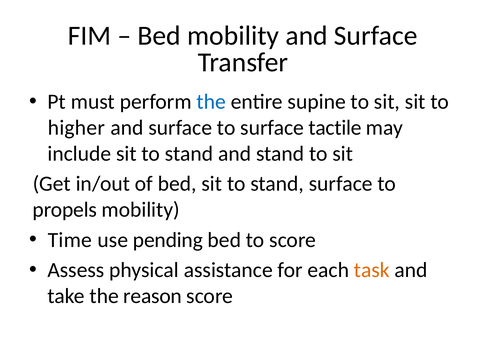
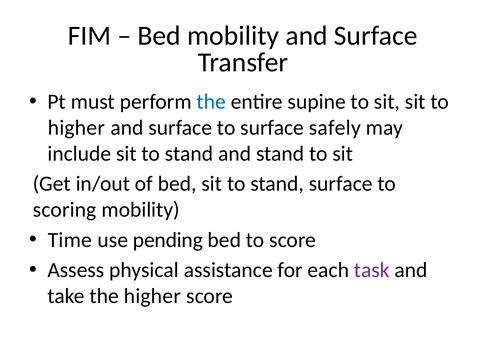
tactile: tactile -> safely (335, 128)
propels: propels -> scoring (65, 210)
task colour: orange -> purple (372, 270)
the reason: reason -> higher (152, 296)
